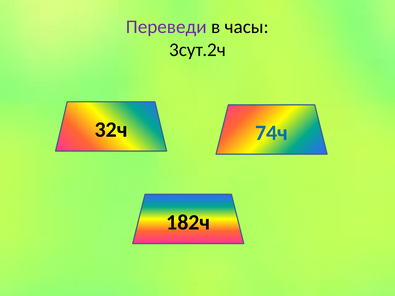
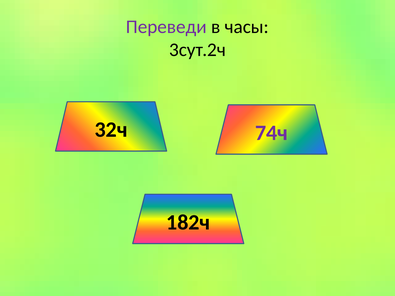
74ч colour: blue -> purple (272, 133)
